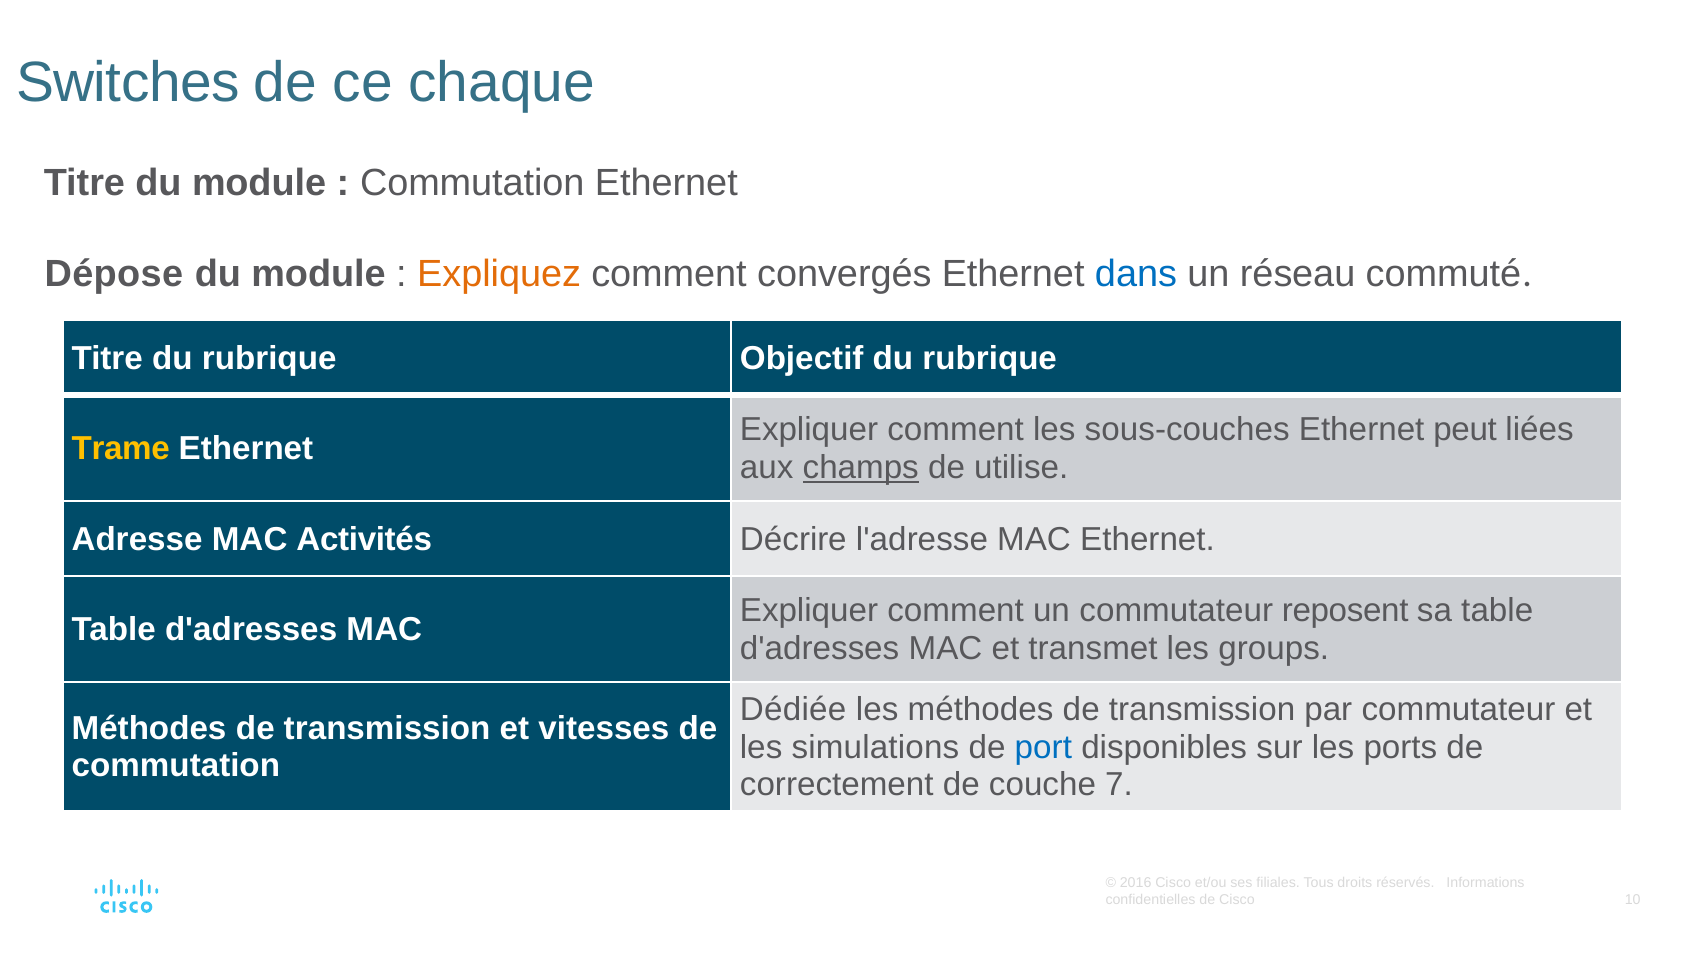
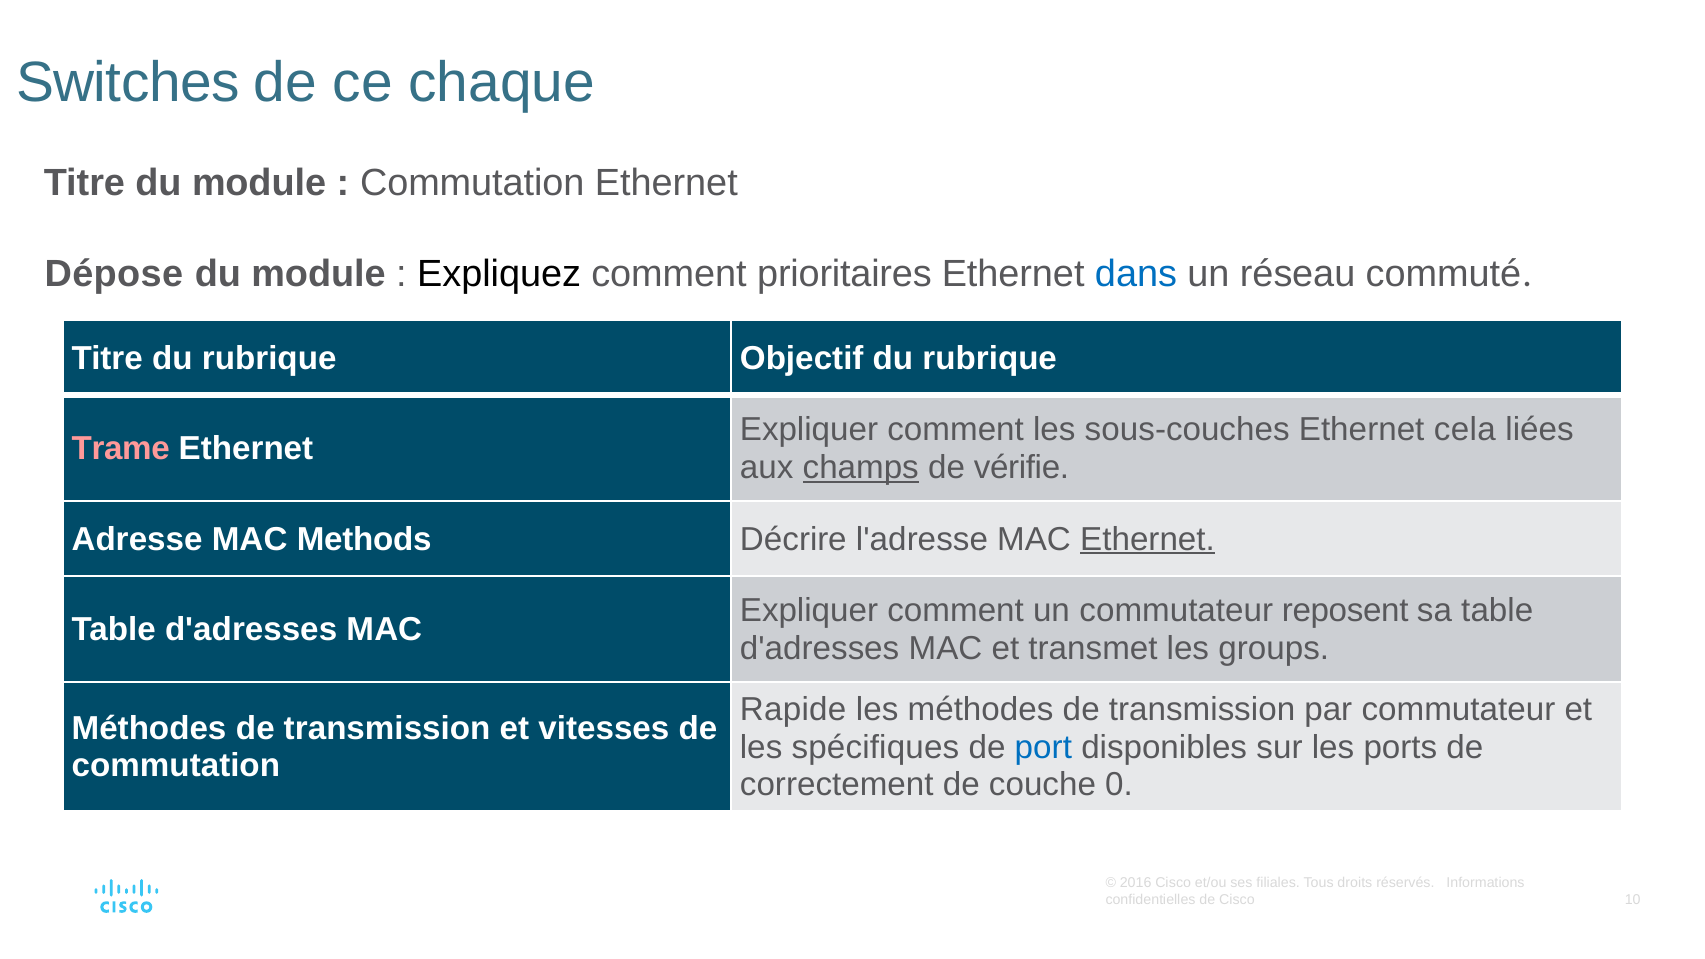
Expliquez colour: orange -> black (499, 274)
convergés: convergés -> prioritaires (844, 274)
peut: peut -> cela (1465, 430)
Trame colour: yellow -> pink (121, 449)
utilise: utilise -> vérifie (1021, 467)
Activités: Activités -> Methods (364, 539)
Ethernet underline: none -> present (1148, 539)
Dédiée: Dédiée -> Rapide (793, 710)
simulations: simulations -> spécifiques (875, 747)
7: 7 -> 0 (1119, 785)
